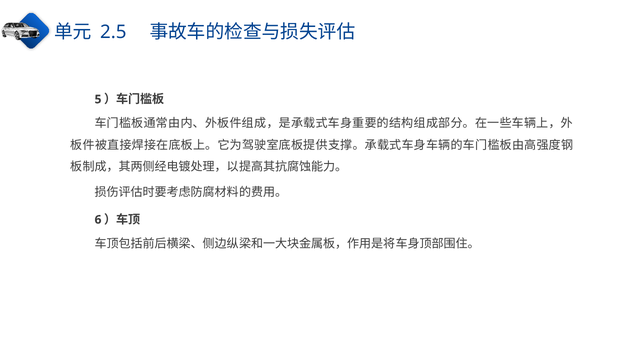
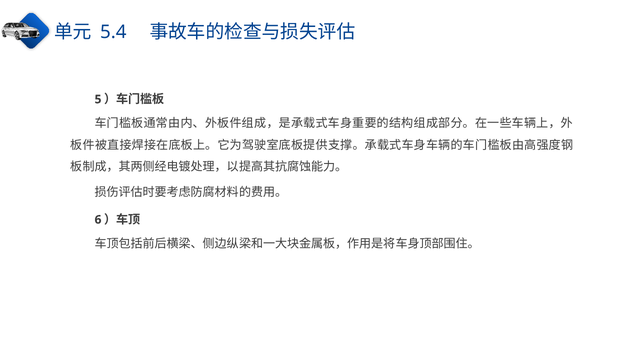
2.5: 2.5 -> 5.4 (113, 32)
